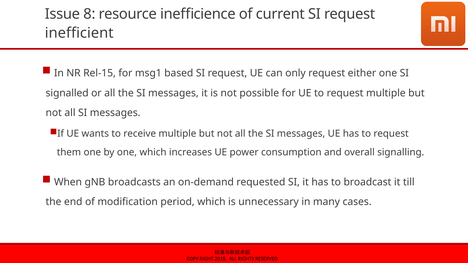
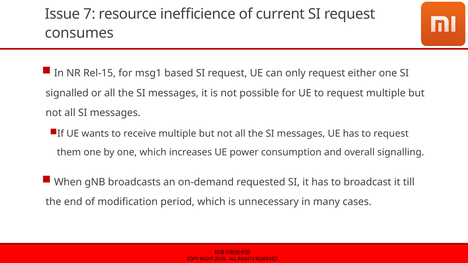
8: 8 -> 7 (89, 14)
inefficient: inefficient -> consumes (79, 33)
